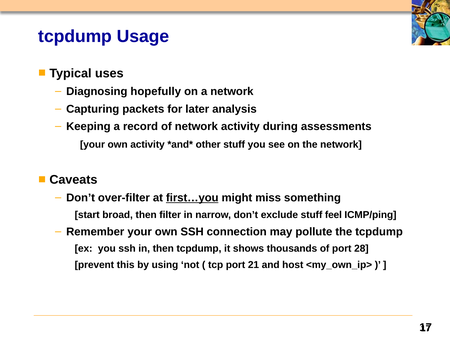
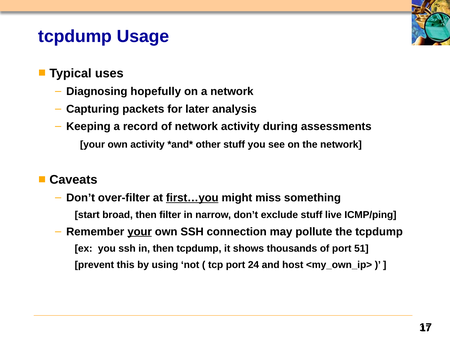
feel: feel -> live (333, 214)
your underline: none -> present (140, 231)
28: 28 -> 51 (361, 248)
21: 21 -> 24 (253, 264)
